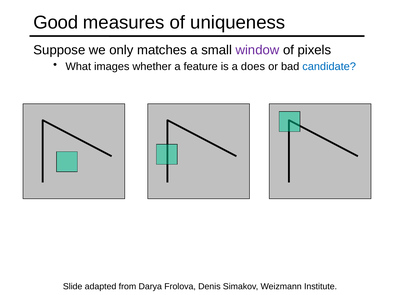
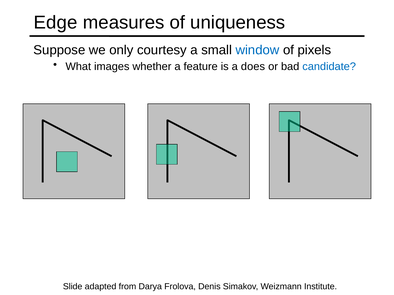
Good: Good -> Edge (56, 23)
matches: matches -> courtesy (162, 50)
window colour: purple -> blue (257, 50)
